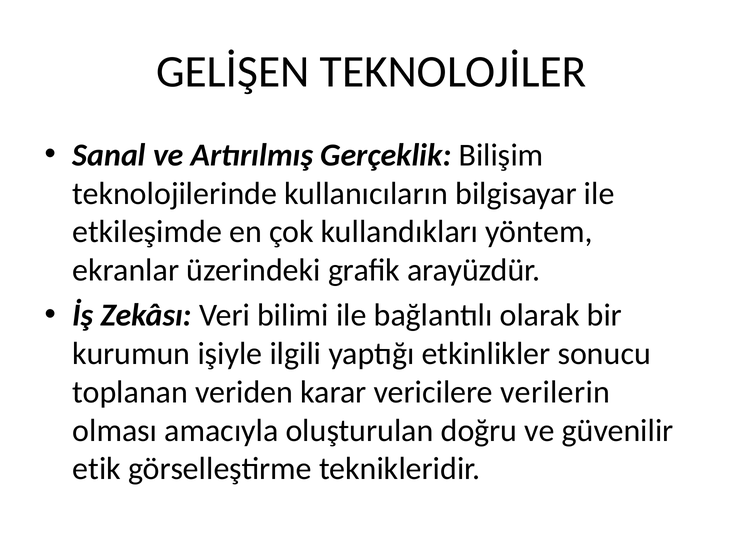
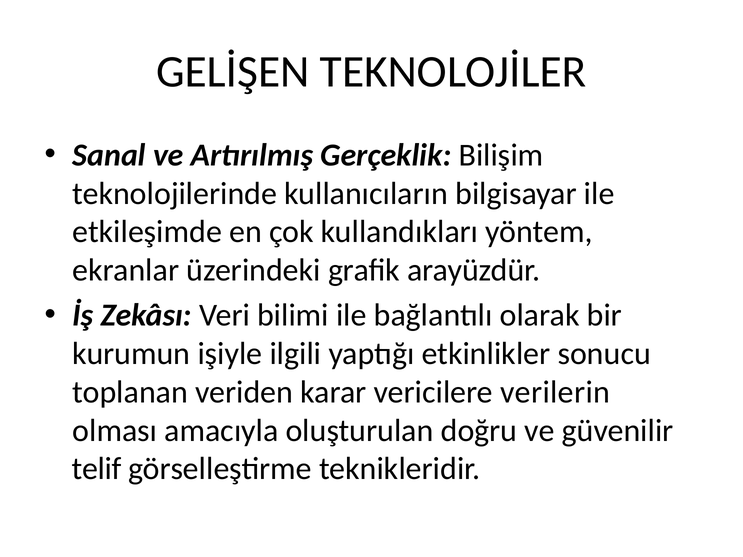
etik: etik -> telif (97, 469)
